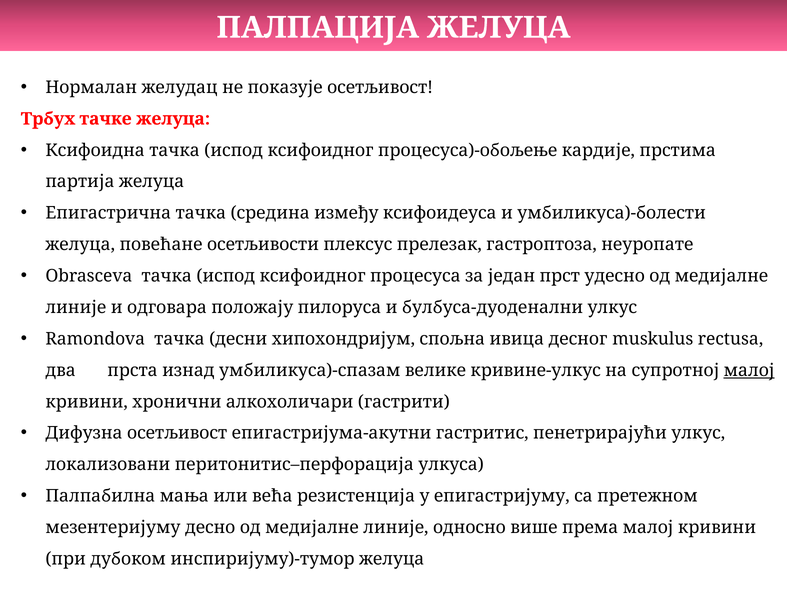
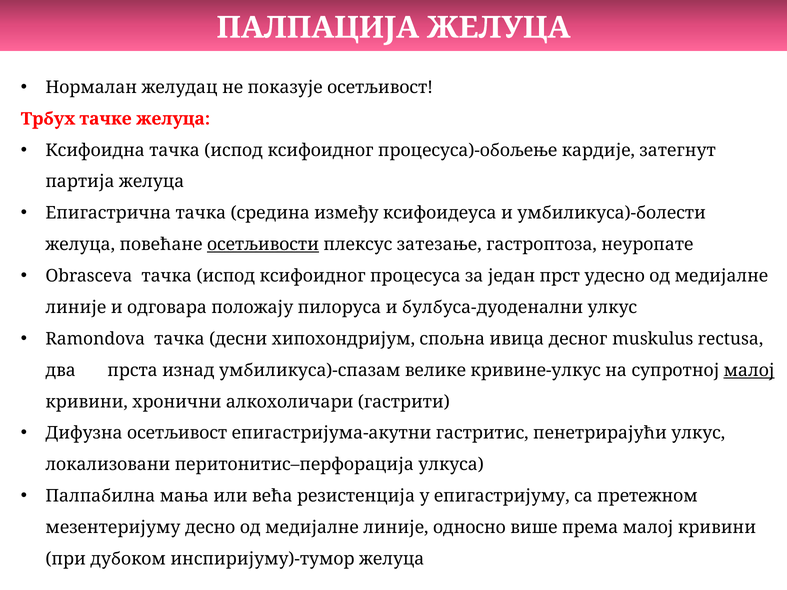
прстима: прстима -> затегнут (678, 150)
осетљивости underline: none -> present (263, 245)
прелезак: прелезак -> затезање (439, 245)
